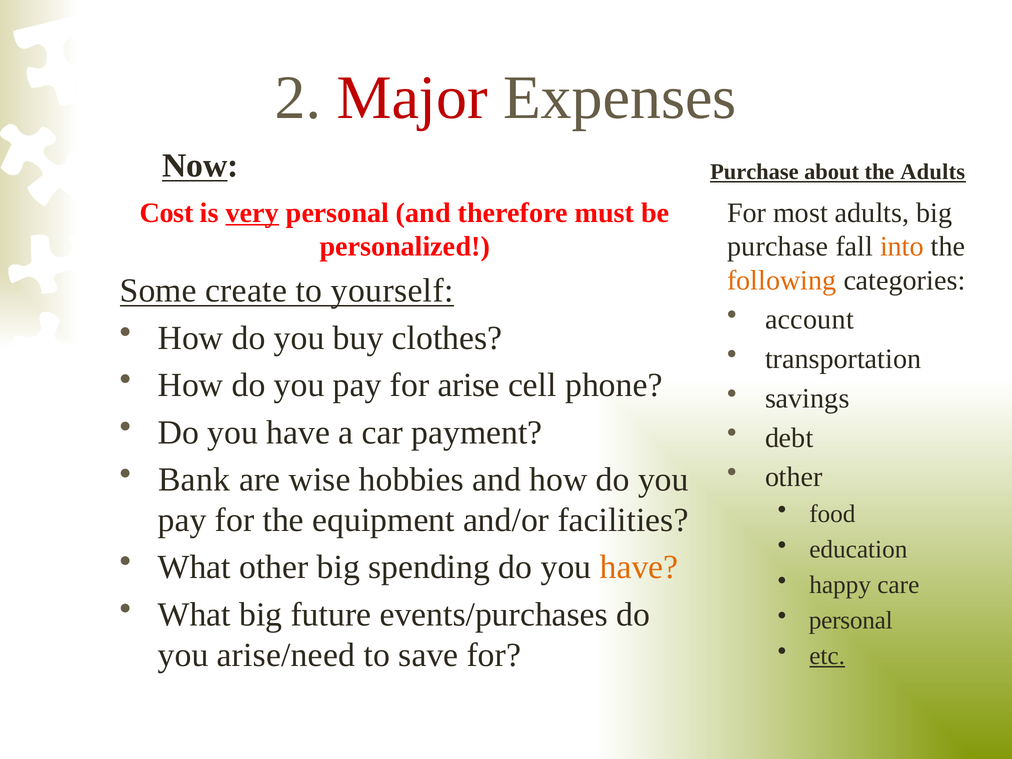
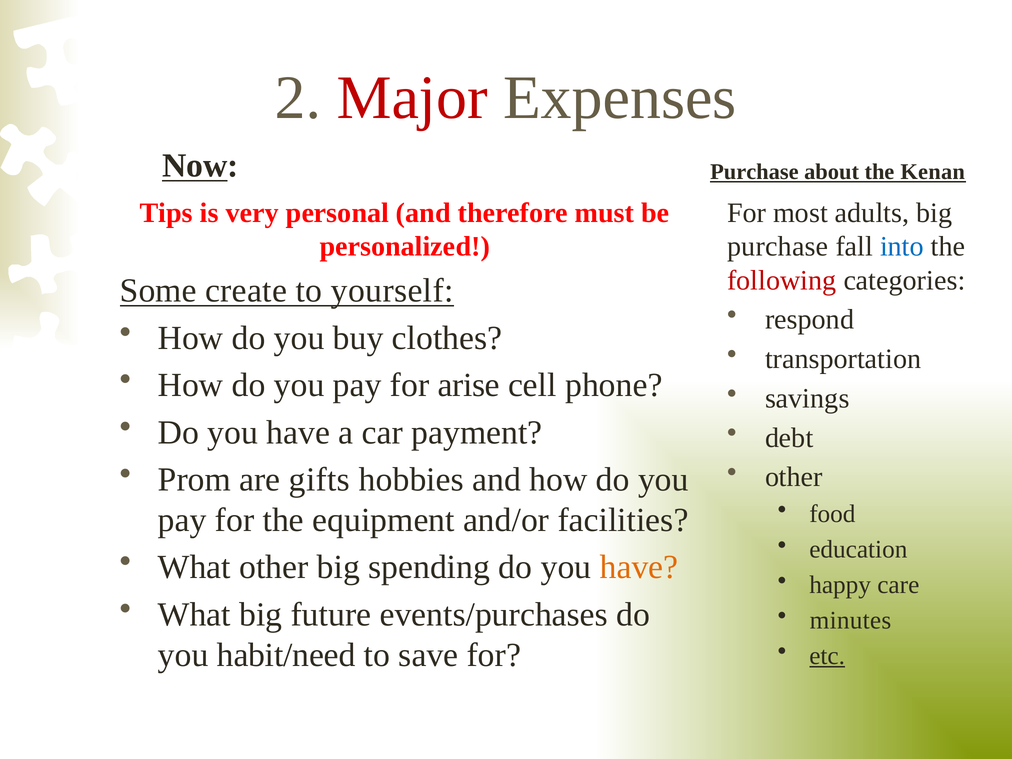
the Adults: Adults -> Kenan (933, 172)
Cost: Cost -> Tips (166, 213)
very underline: present -> none (252, 213)
into colour: orange -> blue (902, 247)
following colour: orange -> red (782, 280)
account: account -> respond (810, 320)
Bank: Bank -> Prom (194, 480)
wise: wise -> gifts (319, 480)
personal: personal -> minutes (850, 620)
arise/need: arise/need -> habit/need (286, 655)
